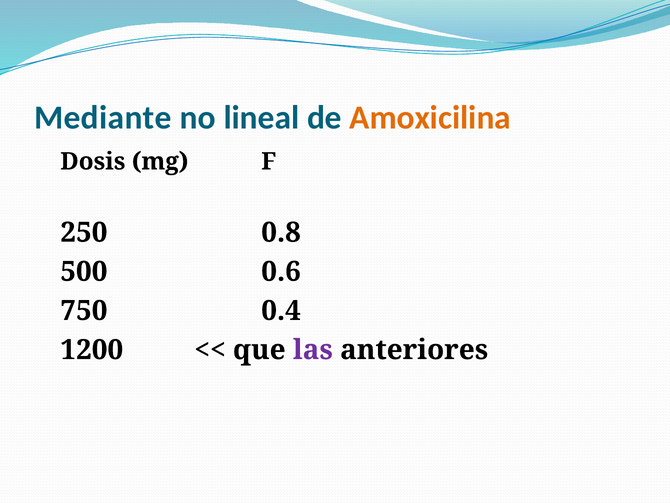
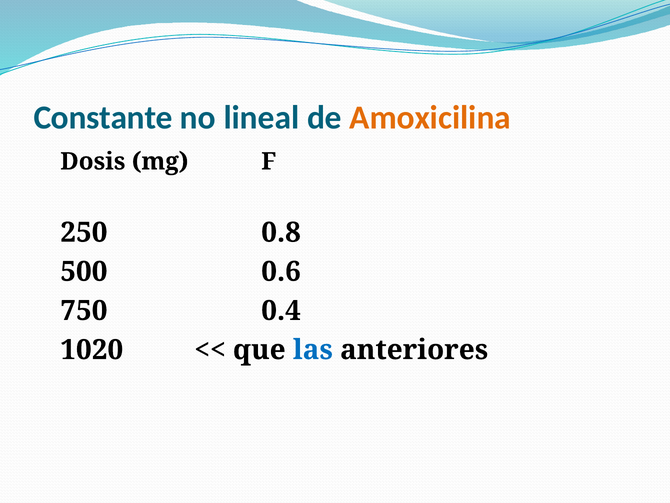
Mediante: Mediante -> Constante (103, 118)
1200: 1200 -> 1020 (92, 350)
las colour: purple -> blue (313, 350)
